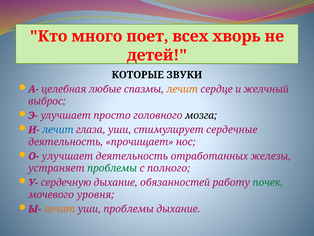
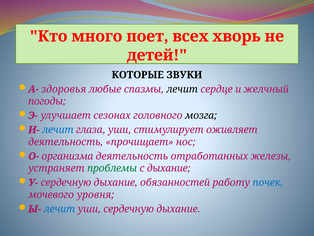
целебная: целебная -> здоровья (64, 89)
лечит colour: orange -> black (182, 89)
выброс: выброс -> погоды (47, 101)
просто: просто -> сезонах (112, 115)
сердечные: сердечные -> оживляет (232, 130)
О- улучшает: улучшает -> организма (67, 156)
с полного: полного -> дыхание (169, 168)
почек colour: green -> blue (268, 182)
лечит colour: orange -> blue (59, 209)
уши проблемы: проблемы -> сердечную (129, 209)
